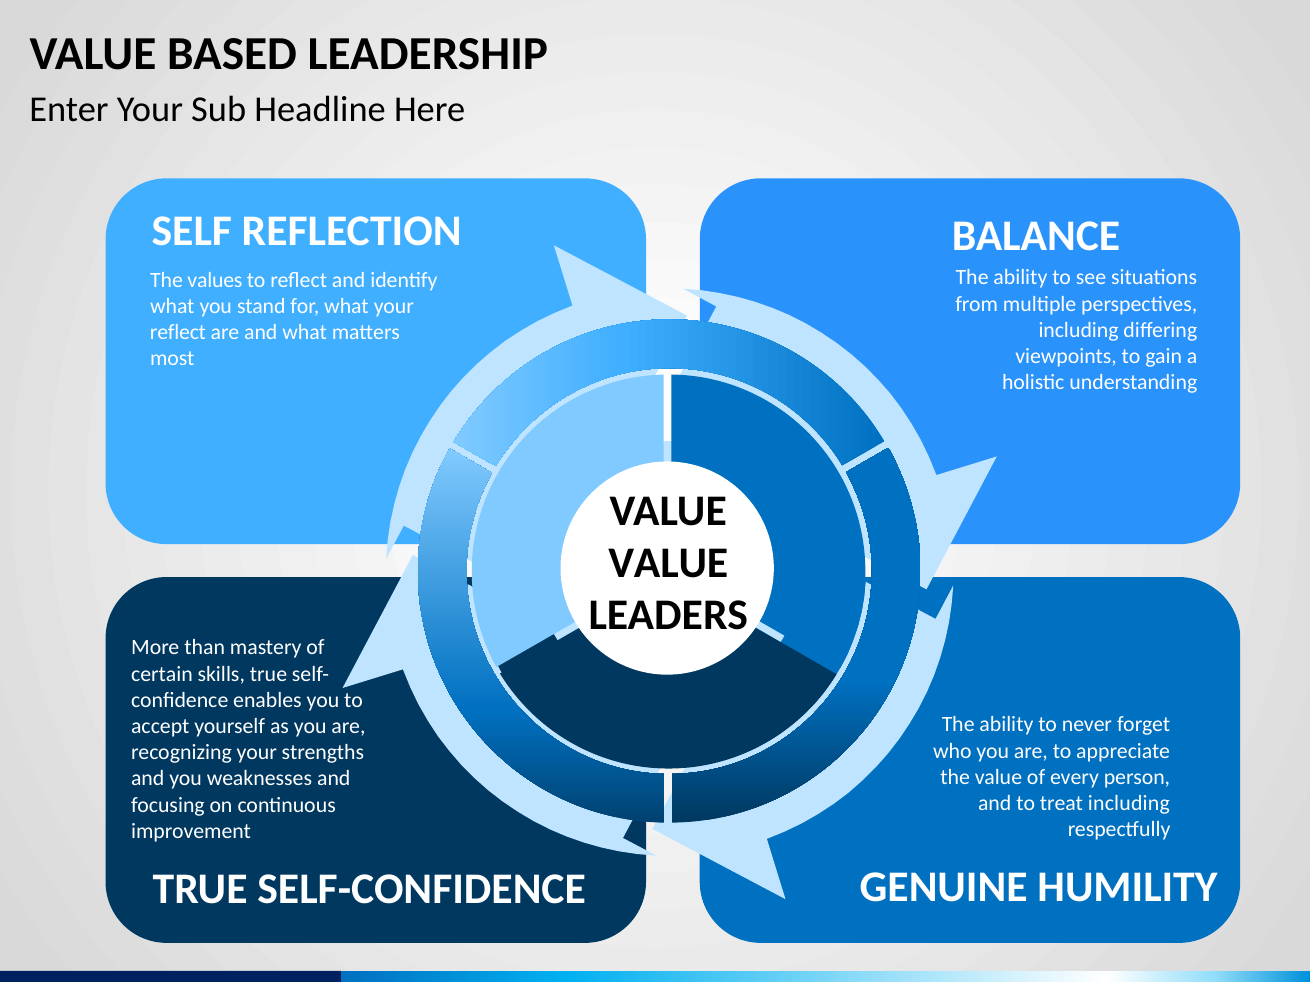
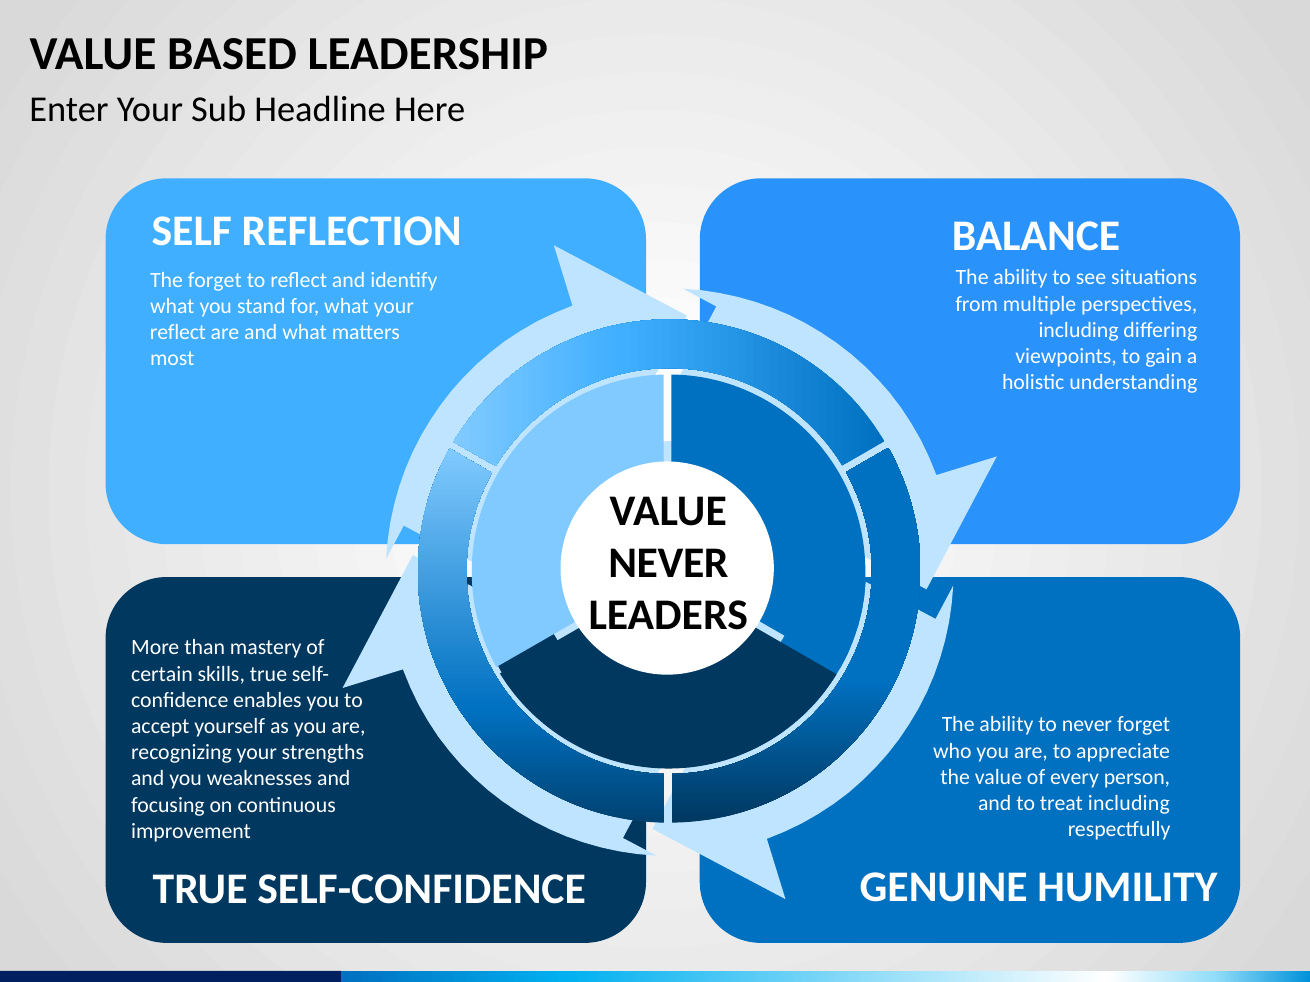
The values: values -> forget (215, 280)
VALUE: VALUE -> NEVER (668, 563)
